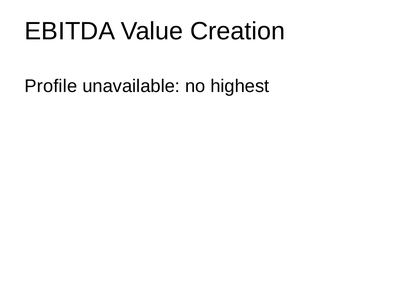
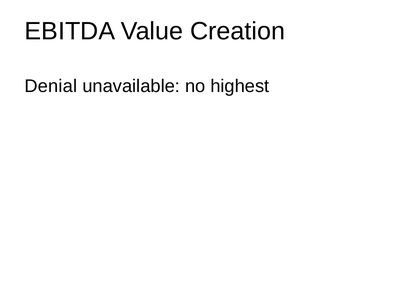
Profile: Profile -> Denial (51, 86)
